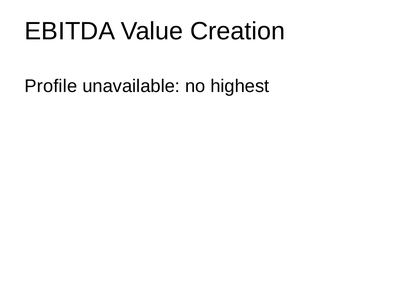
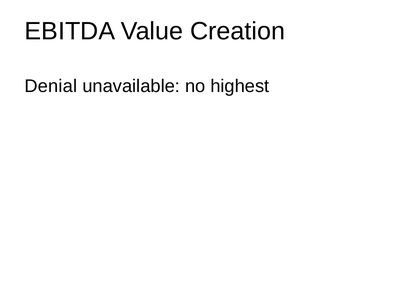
Profile: Profile -> Denial (51, 86)
